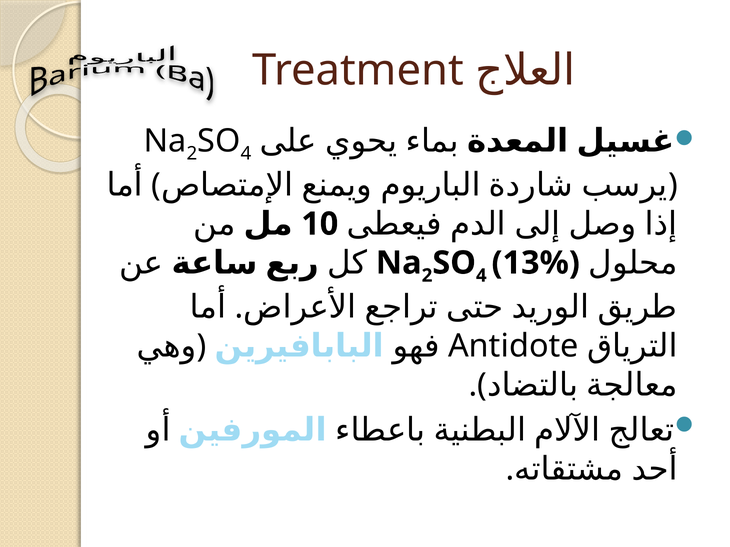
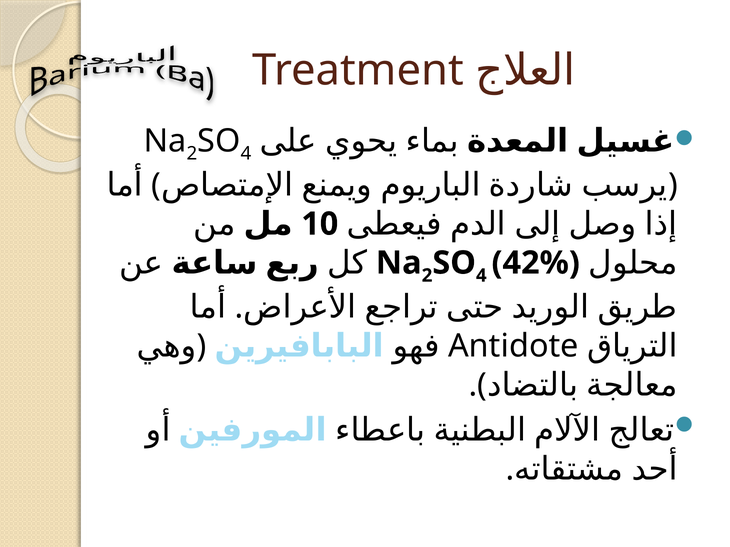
13%: 13% -> 42% (536, 263)
